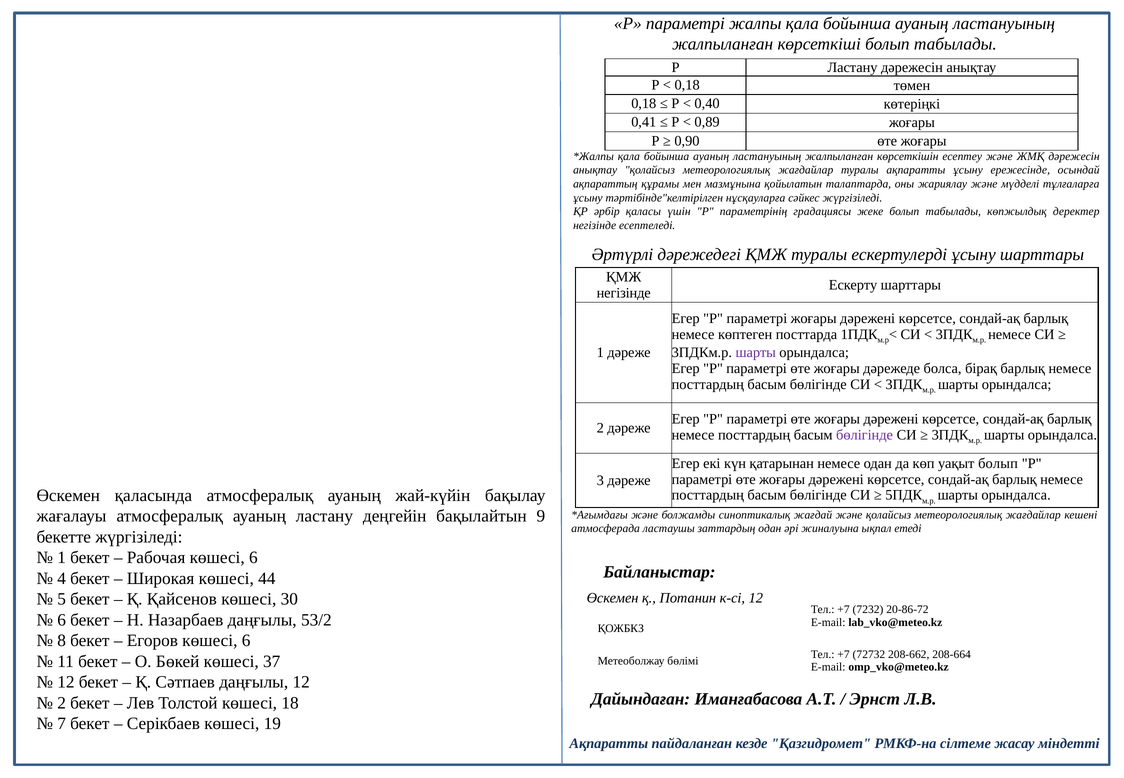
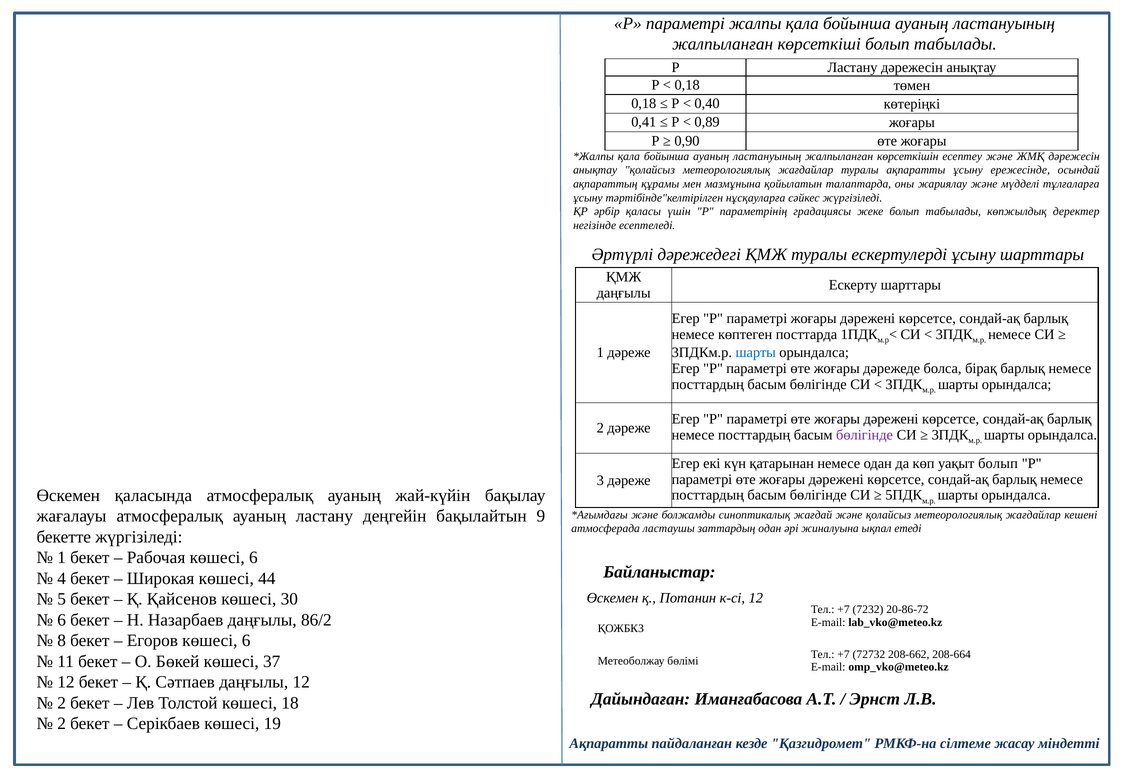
негізінде: негізінде -> даңғылы (624, 293)
шарты colour: purple -> blue (756, 353)
53/2: 53/2 -> 86/2 (316, 620)
7: 7 -> 2 (62, 724)
